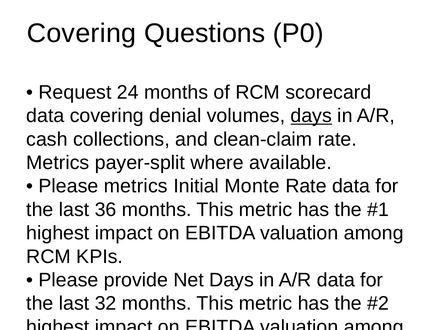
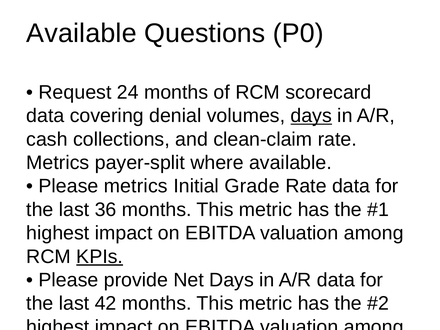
Covering: Covering -> Available (82, 33)
Monte: Monte -> Grade (252, 186)
KPIs underline: none -> present (100, 257)
32: 32 -> 42 (106, 304)
